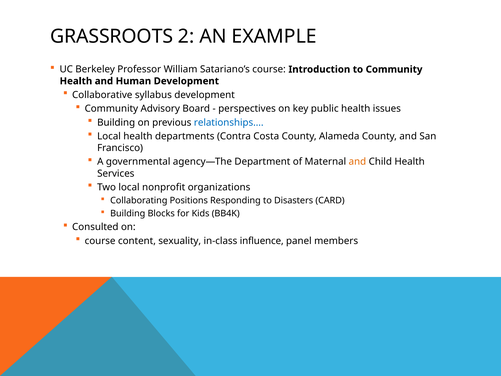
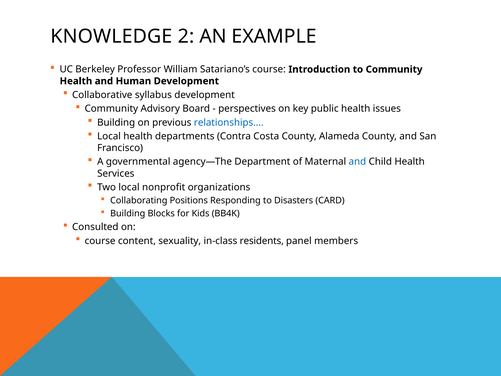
GRASSROOTS: GRASSROOTS -> KNOWLEDGE (111, 36)
and colour: orange -> blue (357, 162)
influence: influence -> residents (262, 241)
